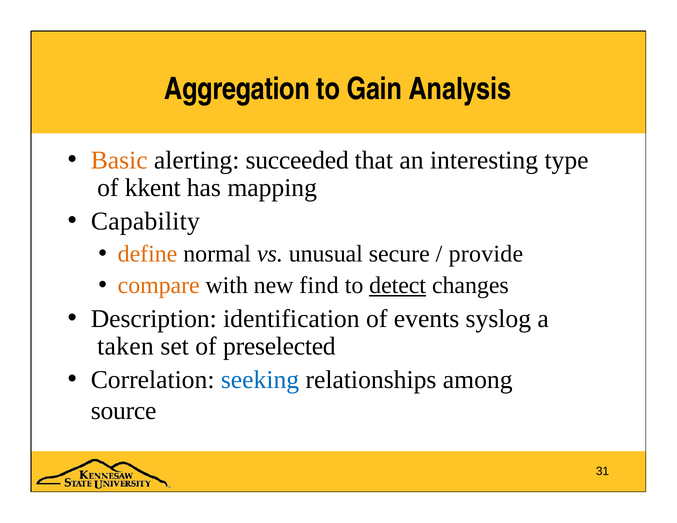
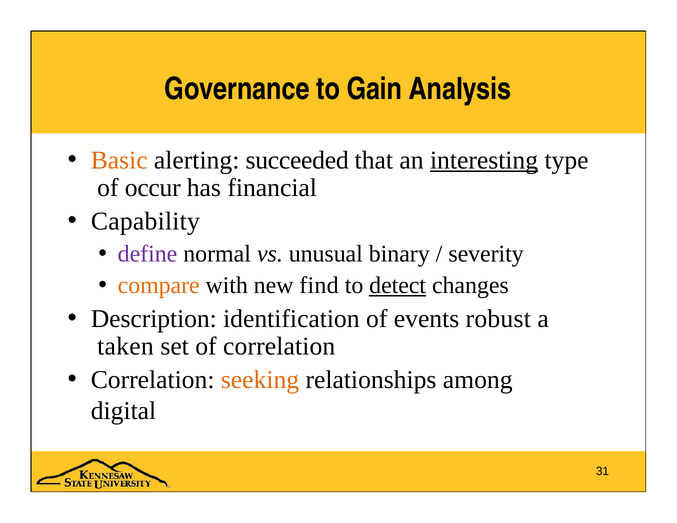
Aggregation: Aggregation -> Governance (237, 89)
interesting underline: none -> present (484, 160)
kkent: kkent -> occur (153, 188)
mapping: mapping -> financial (272, 188)
define colour: orange -> purple (148, 254)
secure: secure -> binary (399, 254)
provide: provide -> severity (486, 254)
syslog: syslog -> robust (498, 319)
of preselected: preselected -> correlation (279, 347)
seeking colour: blue -> orange (260, 380)
source: source -> digital (123, 411)
